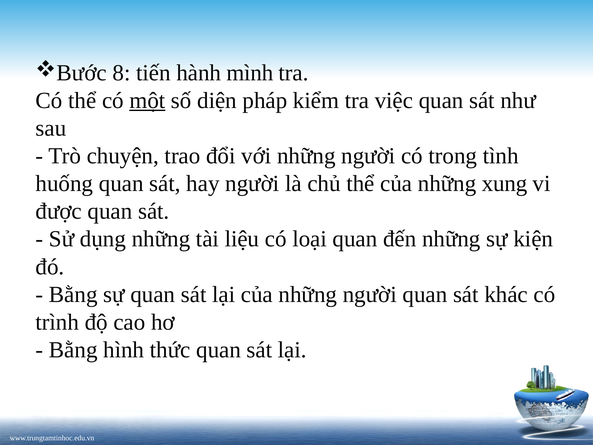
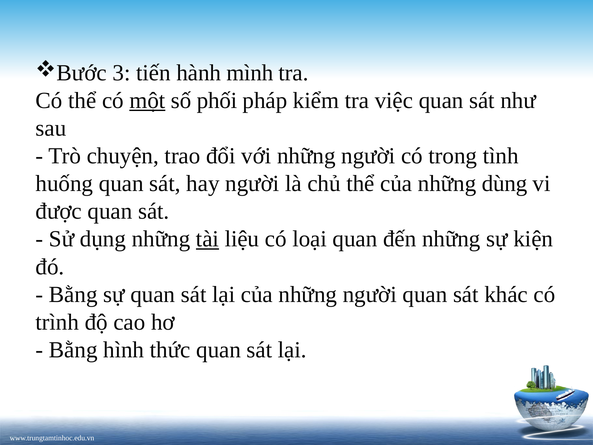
8: 8 -> 3 (121, 73)
diện: diện -> phối (217, 100)
xung: xung -> dùng (505, 184)
tài underline: none -> present (207, 239)
